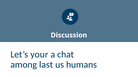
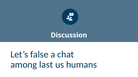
your: your -> false (39, 55)
